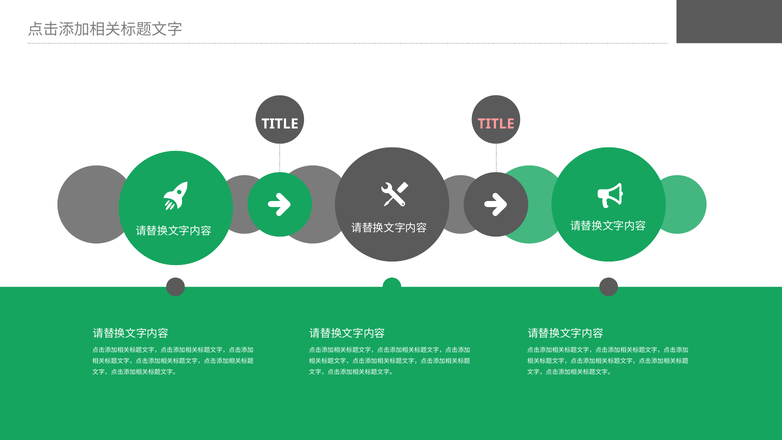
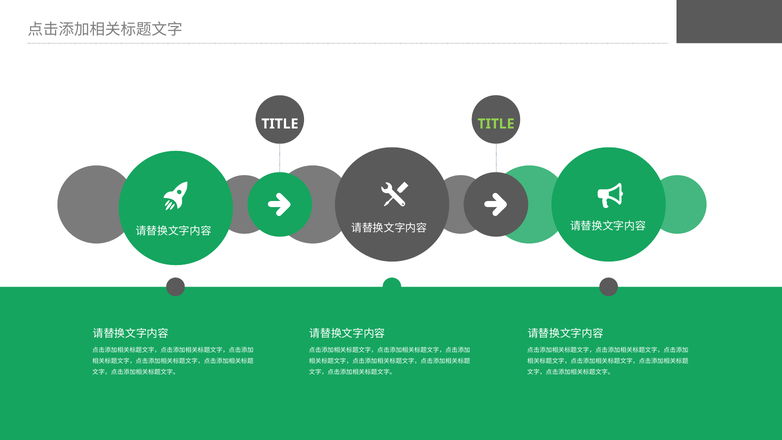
TITLE colour: pink -> light green (496, 124)
